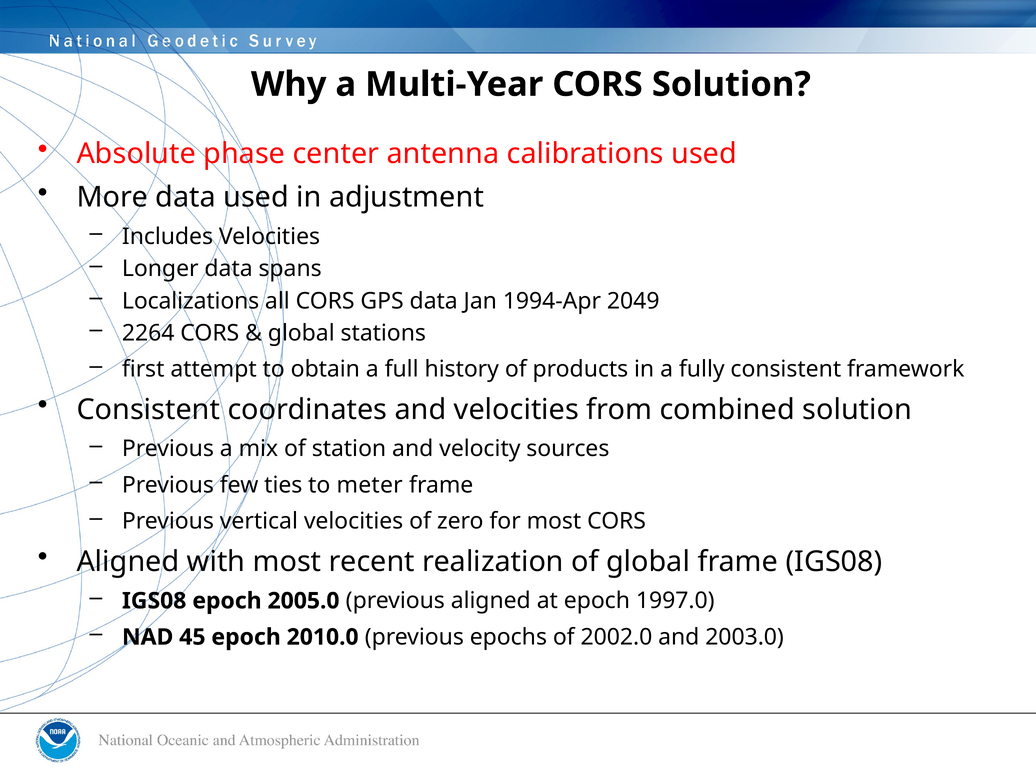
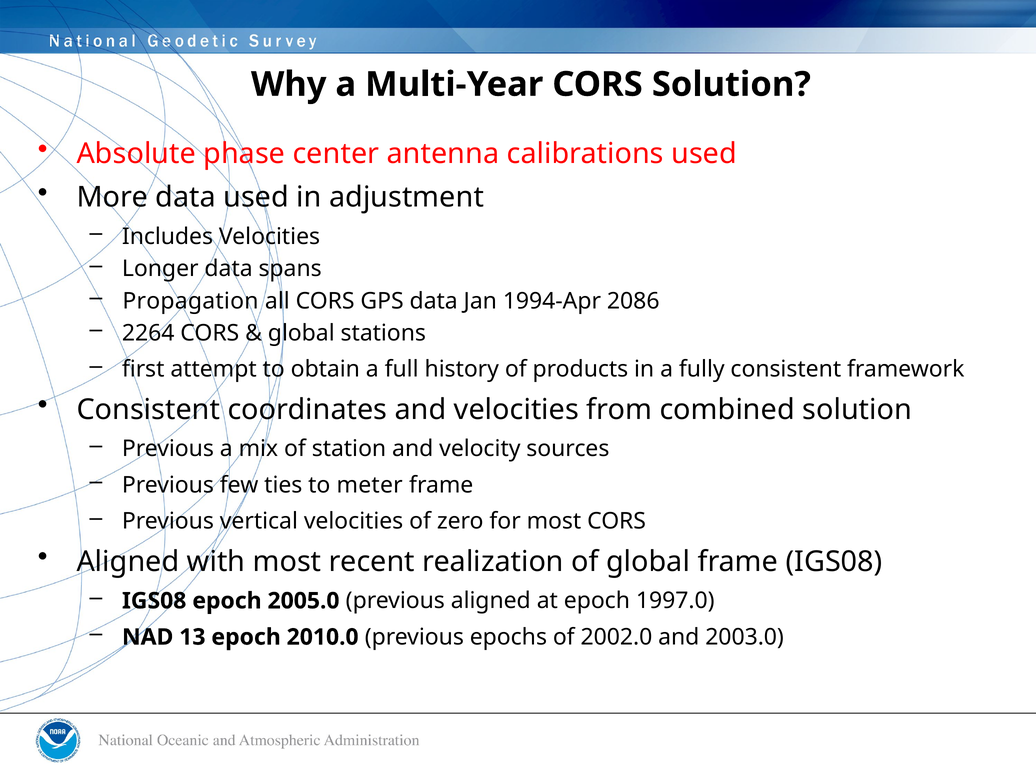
Localizations: Localizations -> Propagation (190, 301)
2049: 2049 -> 2086 (633, 301)
45: 45 -> 13 (192, 637)
